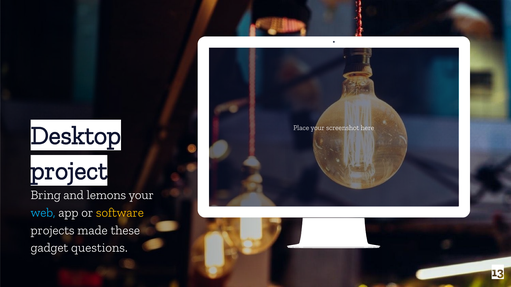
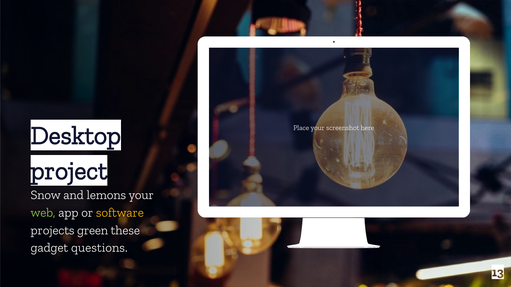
Bring: Bring -> Snow (46, 195)
web colour: light blue -> light green (43, 213)
made: made -> green (93, 231)
